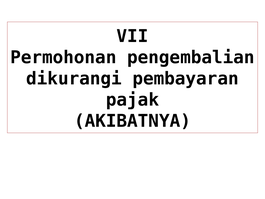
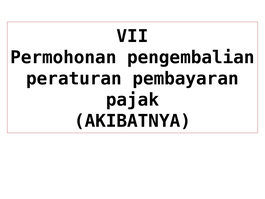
dikurangi: dikurangi -> peraturan (74, 79)
